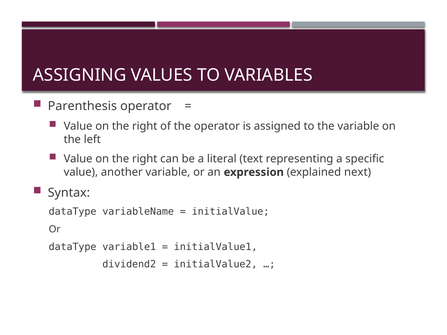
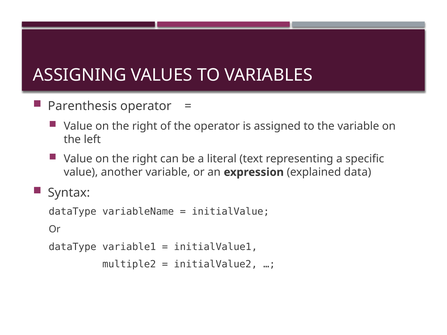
next: next -> data (358, 172)
dividend2: dividend2 -> multiple2 (129, 265)
